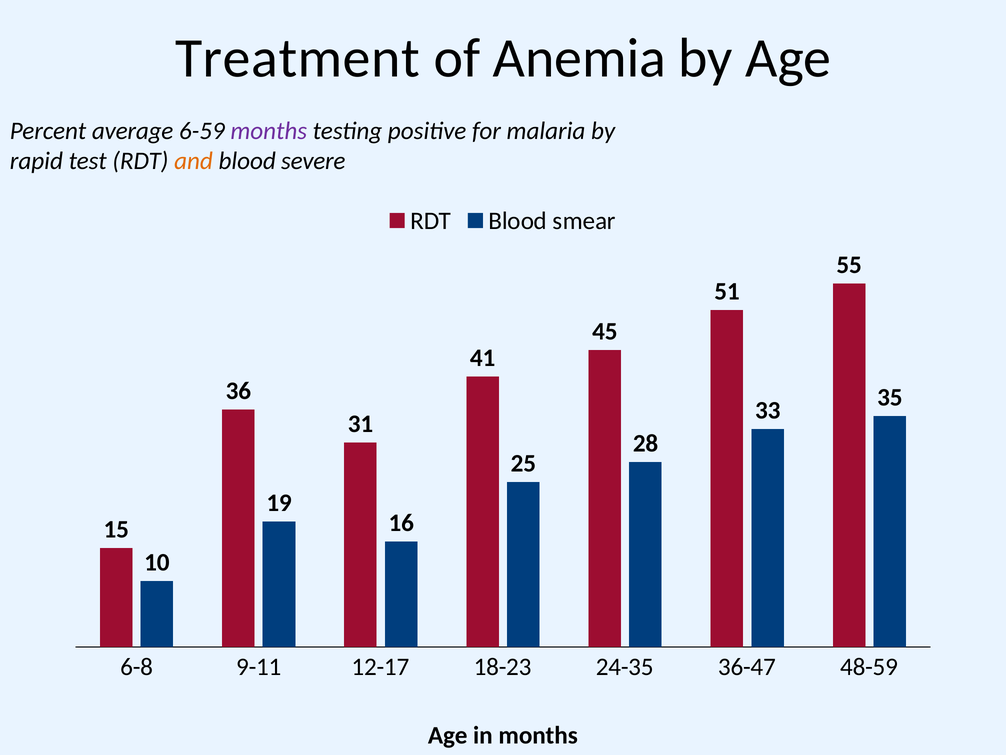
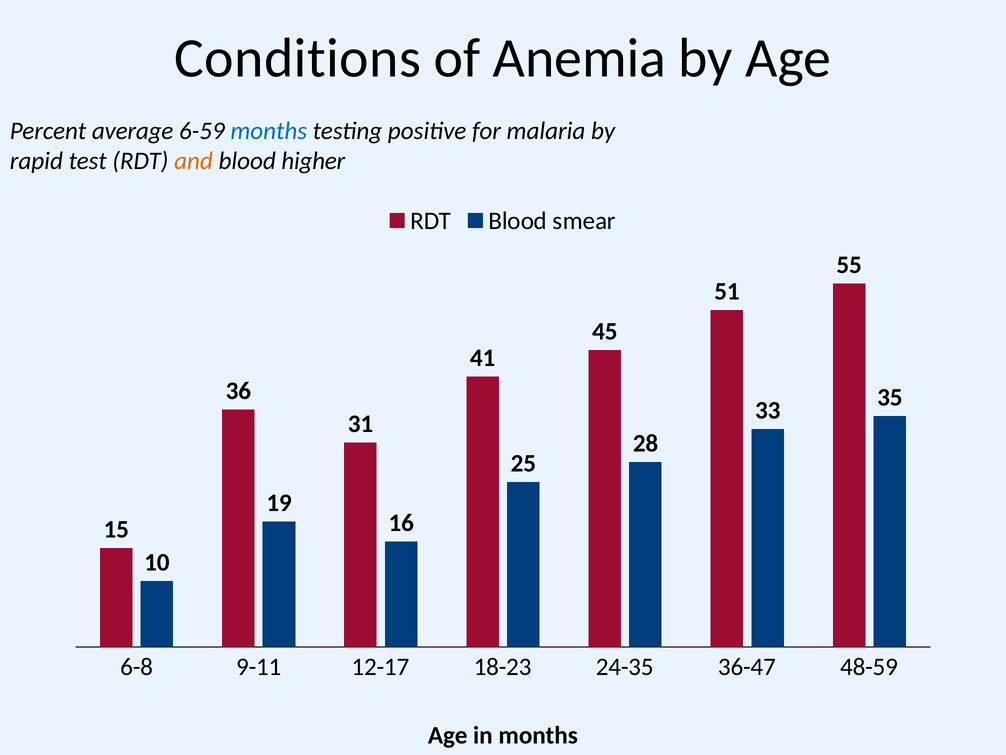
Treatment: Treatment -> Conditions (298, 58)
months colour: purple -> blue (269, 131)
severe: severe -> higher (313, 161)
